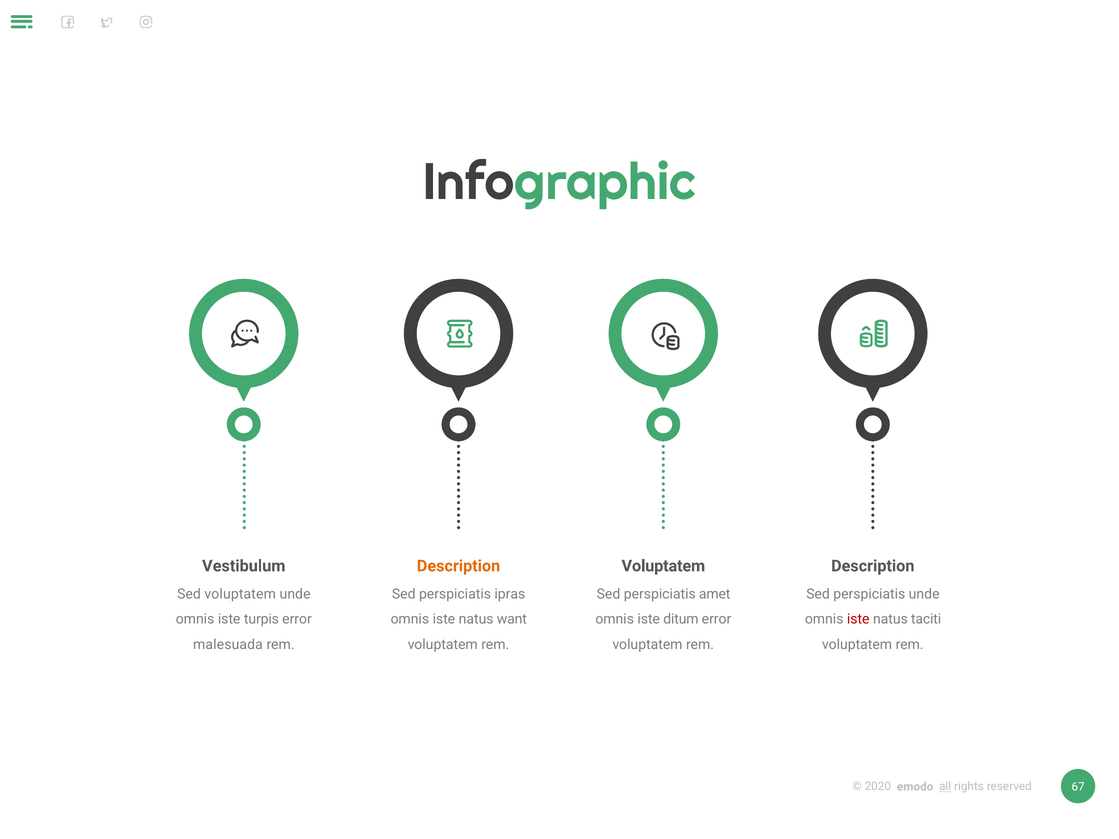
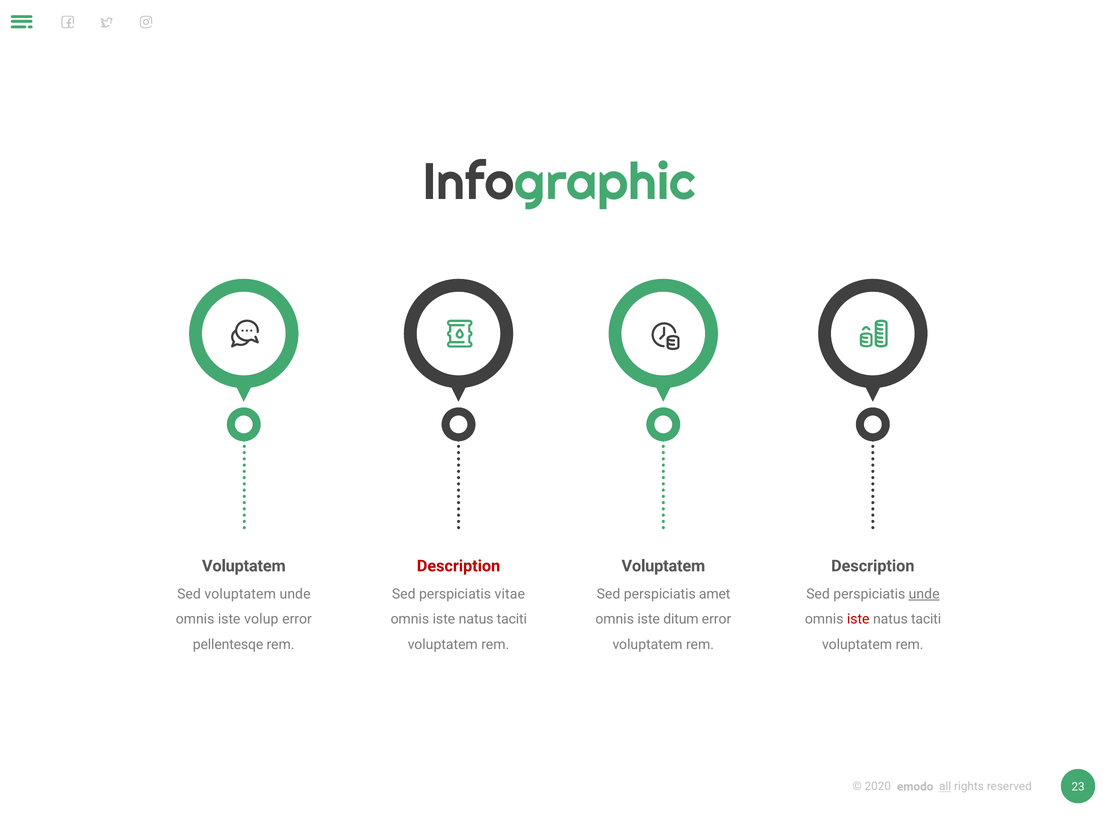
Vestibulum: Vestibulum -> Voluptatem (244, 566)
Description colour: orange -> red (459, 566)
ipras: ipras -> vitae (510, 594)
unde underline: none -> present (924, 594)
turpis: turpis -> volup (261, 619)
want: want -> taciti (512, 619)
malesuada: malesuada -> pellentesqe (228, 645)
67: 67 -> 23 (1078, 787)
